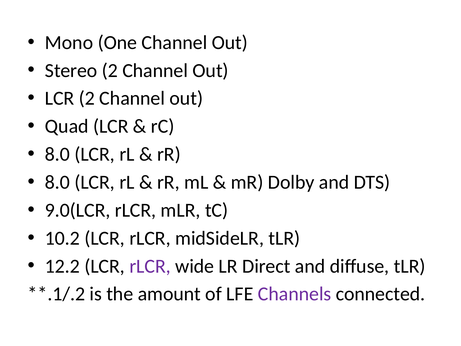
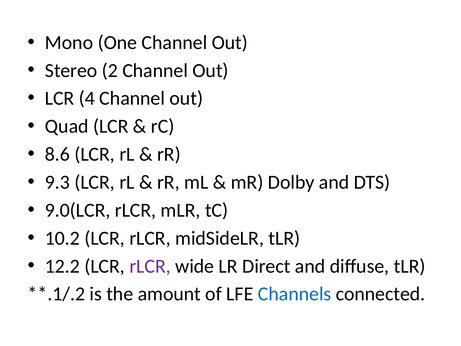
LCR 2: 2 -> 4 (87, 98)
8.0: 8.0 -> 8.6 (57, 154)
8.0: 8.0 -> 9.3 (57, 182)
Channels colour: purple -> blue (295, 294)
